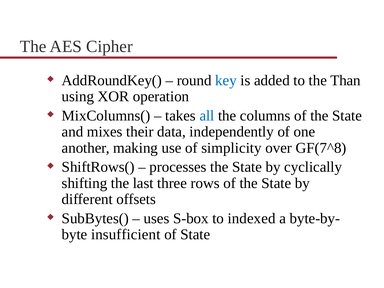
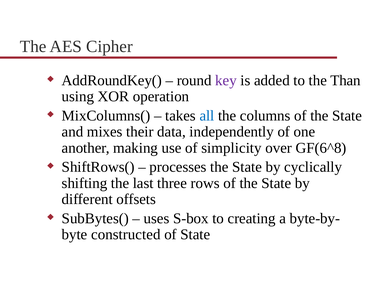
key colour: blue -> purple (226, 80)
GF(7^8: GF(7^8 -> GF(6^8 (321, 148)
indexed: indexed -> creating (252, 218)
insufficient: insufficient -> constructed (126, 234)
